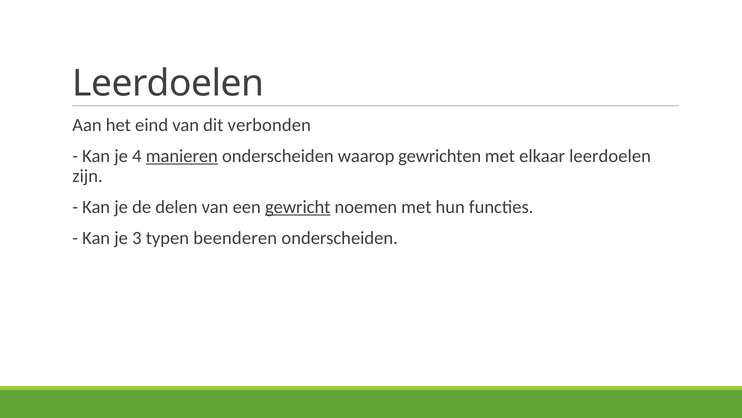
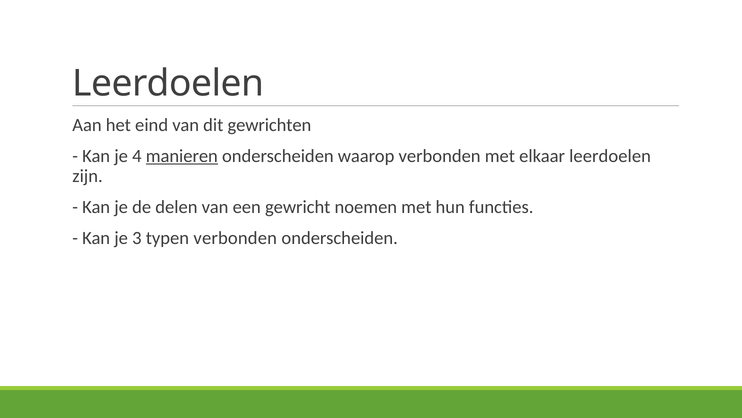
verbonden: verbonden -> gewrichten (269, 125)
waarop gewrichten: gewrichten -> verbonden (440, 156)
gewricht underline: present -> none (298, 207)
typen beenderen: beenderen -> verbonden (235, 238)
